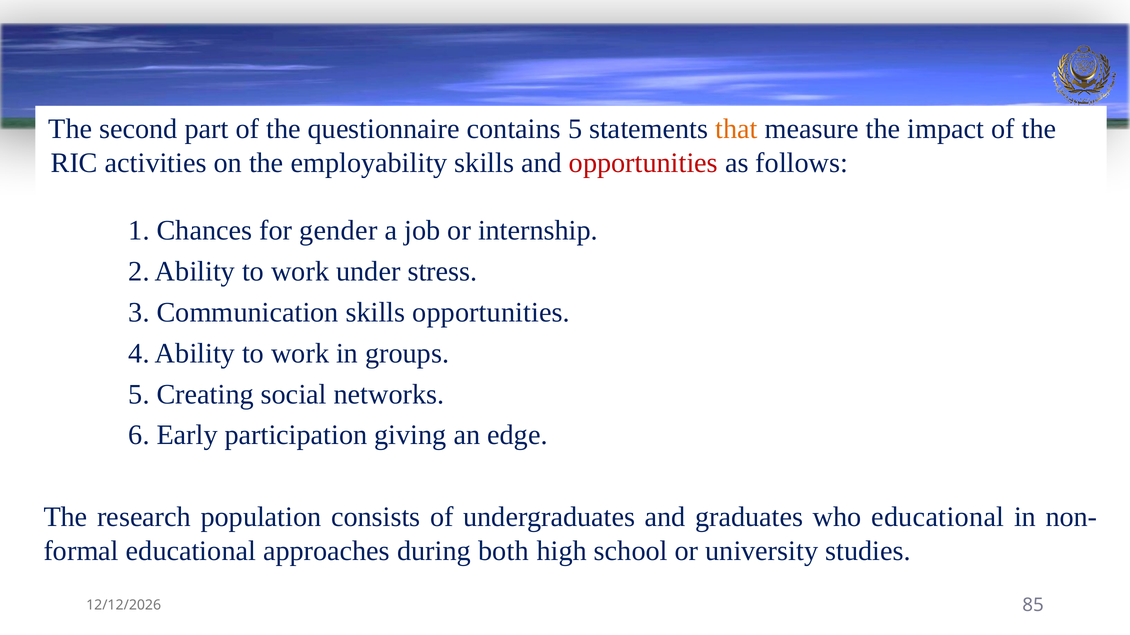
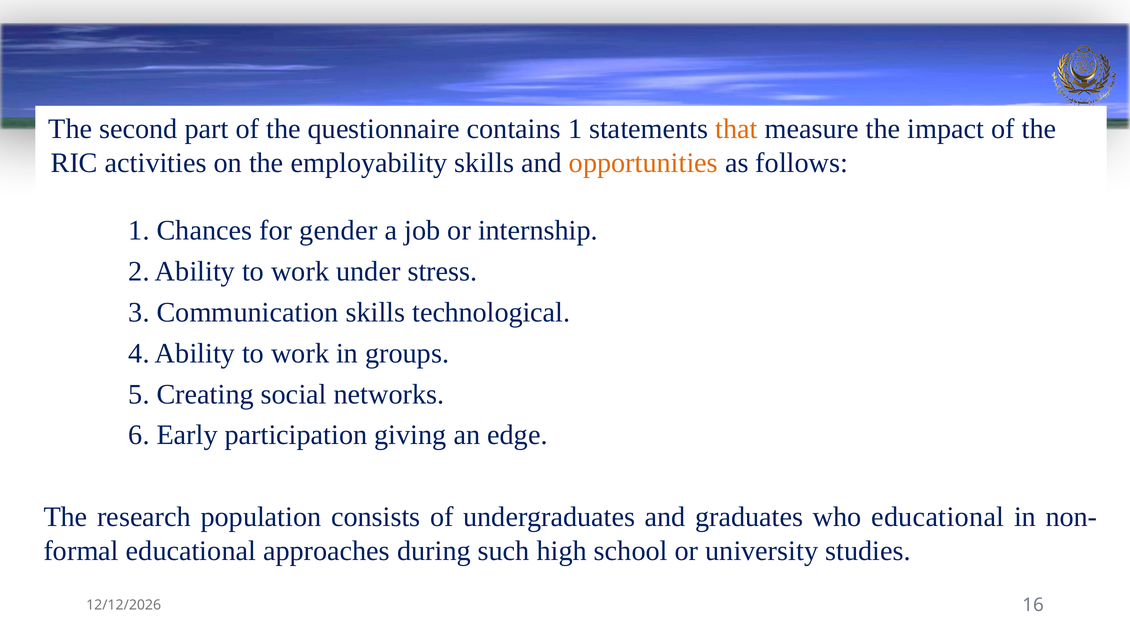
contains 5: 5 -> 1 (575, 129)
opportunities colour: red -> orange (643, 163)
skills opportunities: opportunities -> technological (491, 313)
both: both -> such (504, 551)
85: 85 -> 16 (1033, 606)
